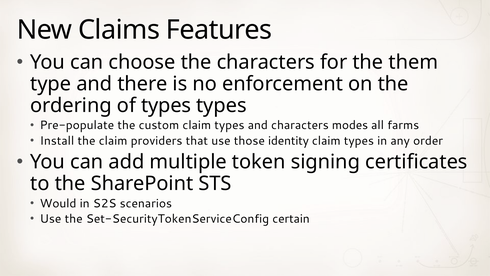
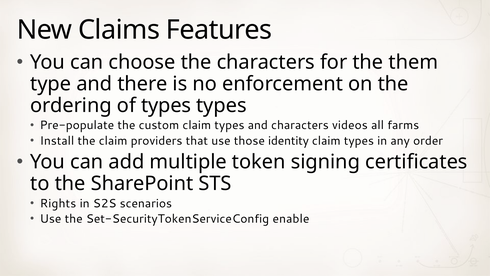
modes: modes -> videos (350, 125)
Would: Would -> Rights (58, 203)
certain: certain -> enable (291, 218)
